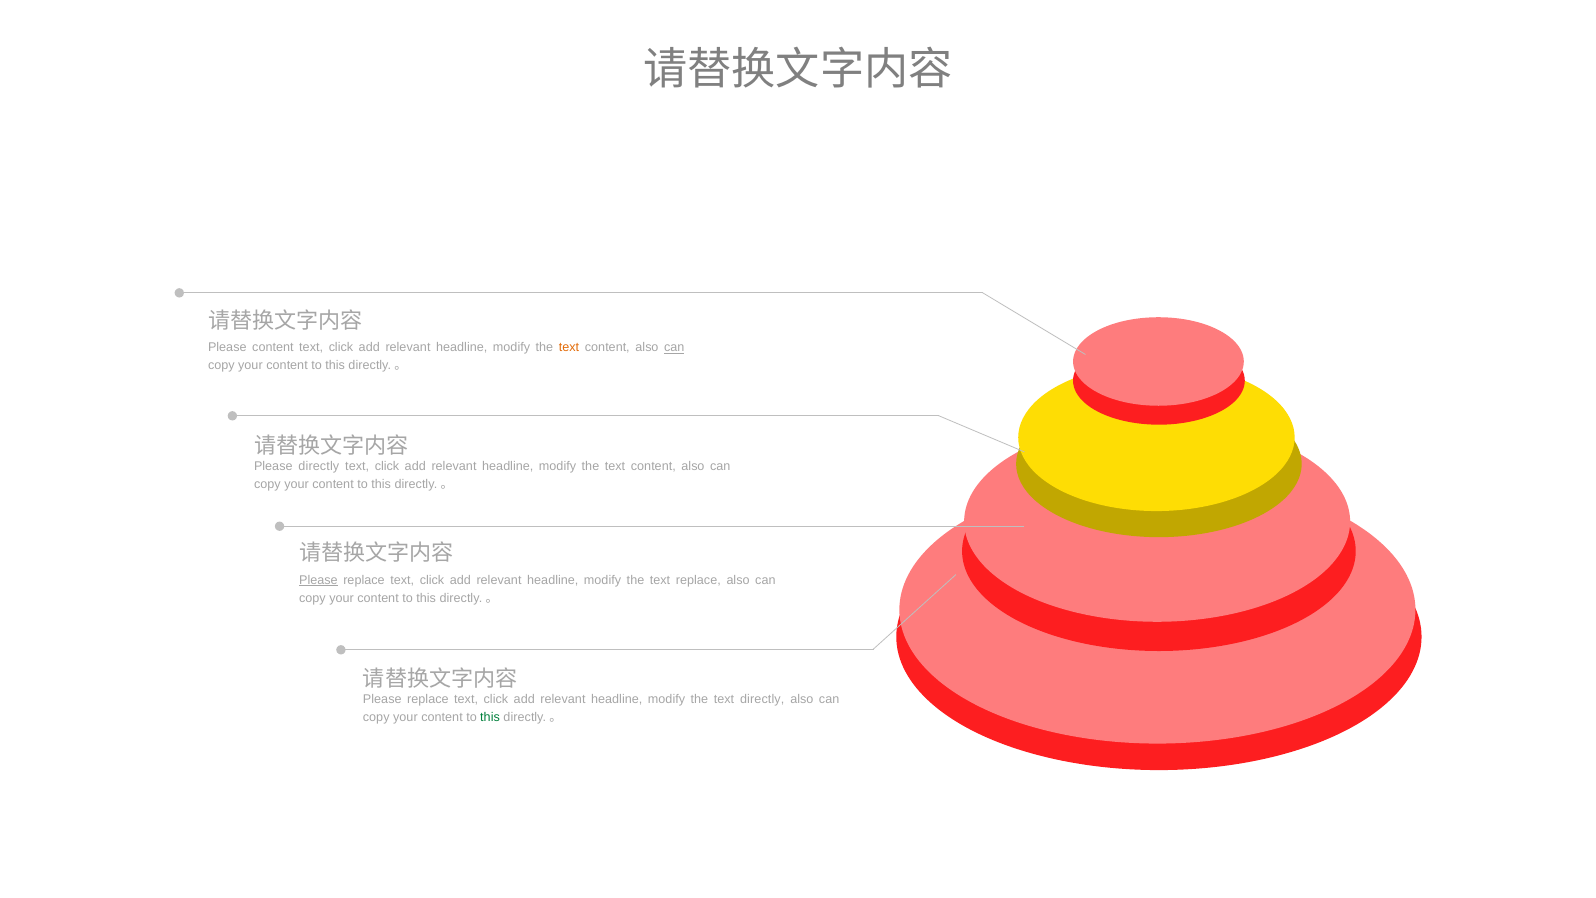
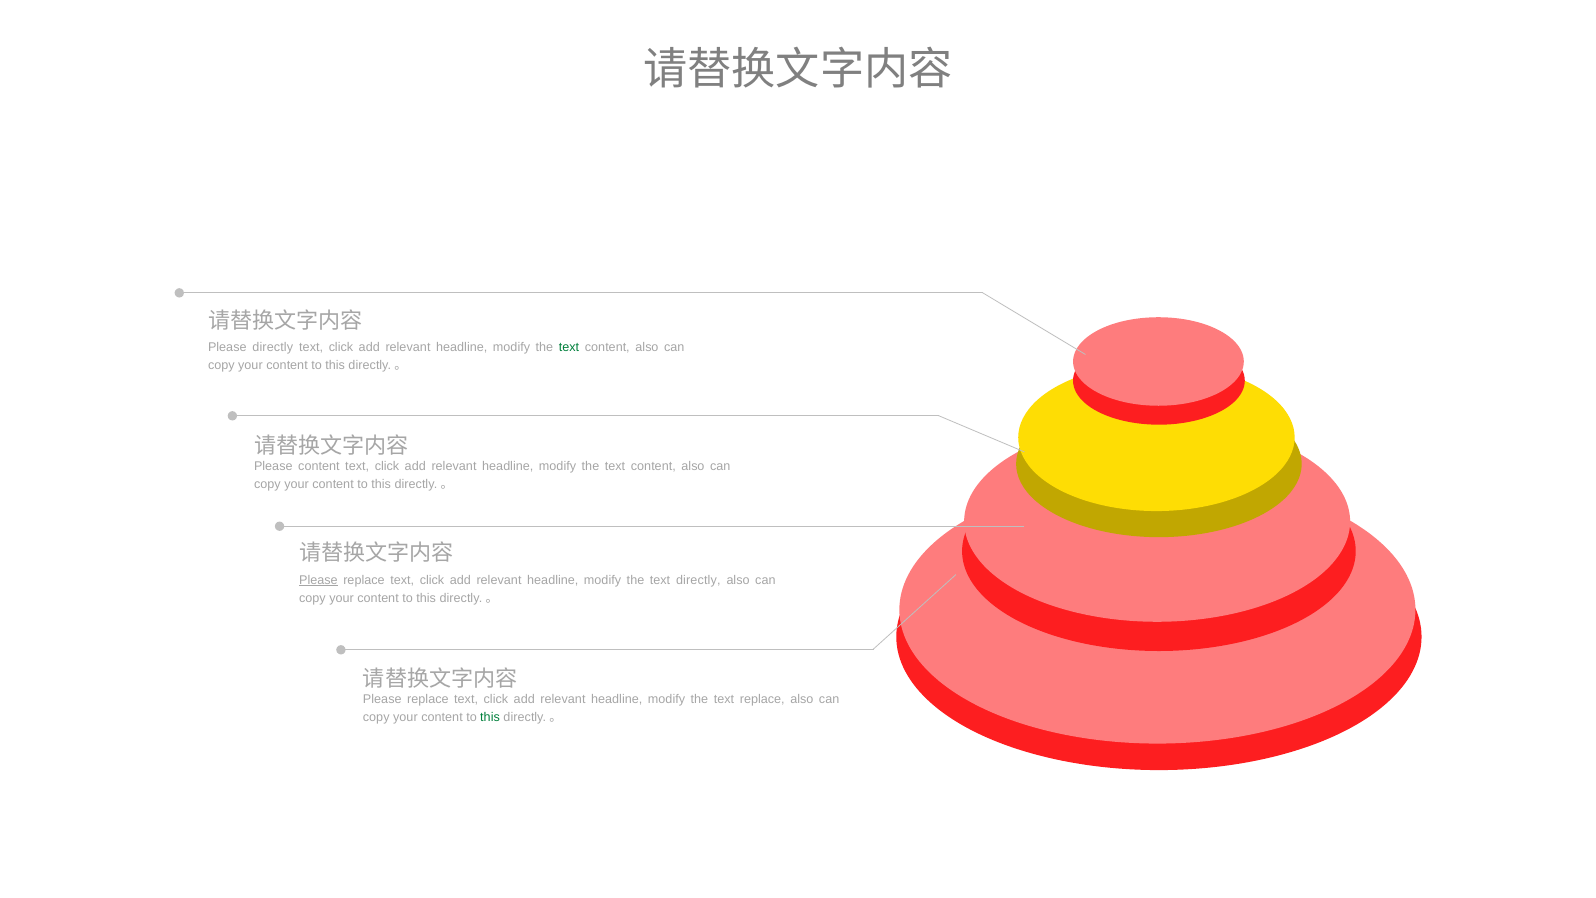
Please content: content -> directly (273, 348)
text colour: orange -> green (569, 348)
can underline: present -> none (674, 348)
Please directly: directly -> content (319, 467)
text replace: replace -> directly (698, 580)
text directly: directly -> replace (762, 699)
